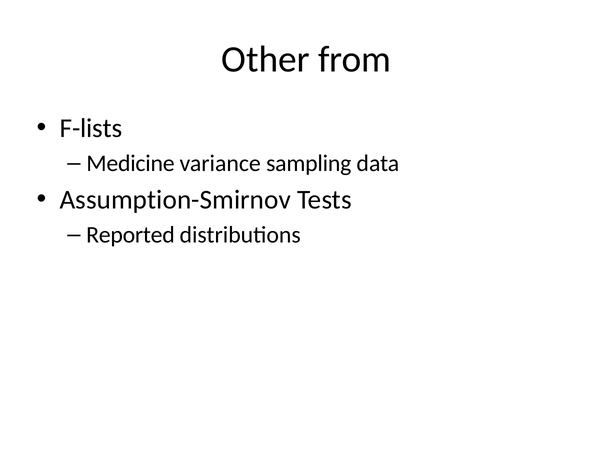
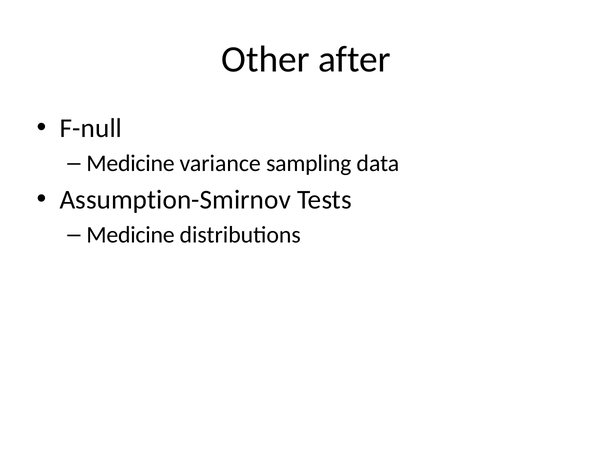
from: from -> after (355, 59)
F-lists: F-lists -> F-null (91, 128)
Reported: Reported -> Medicine (130, 235)
